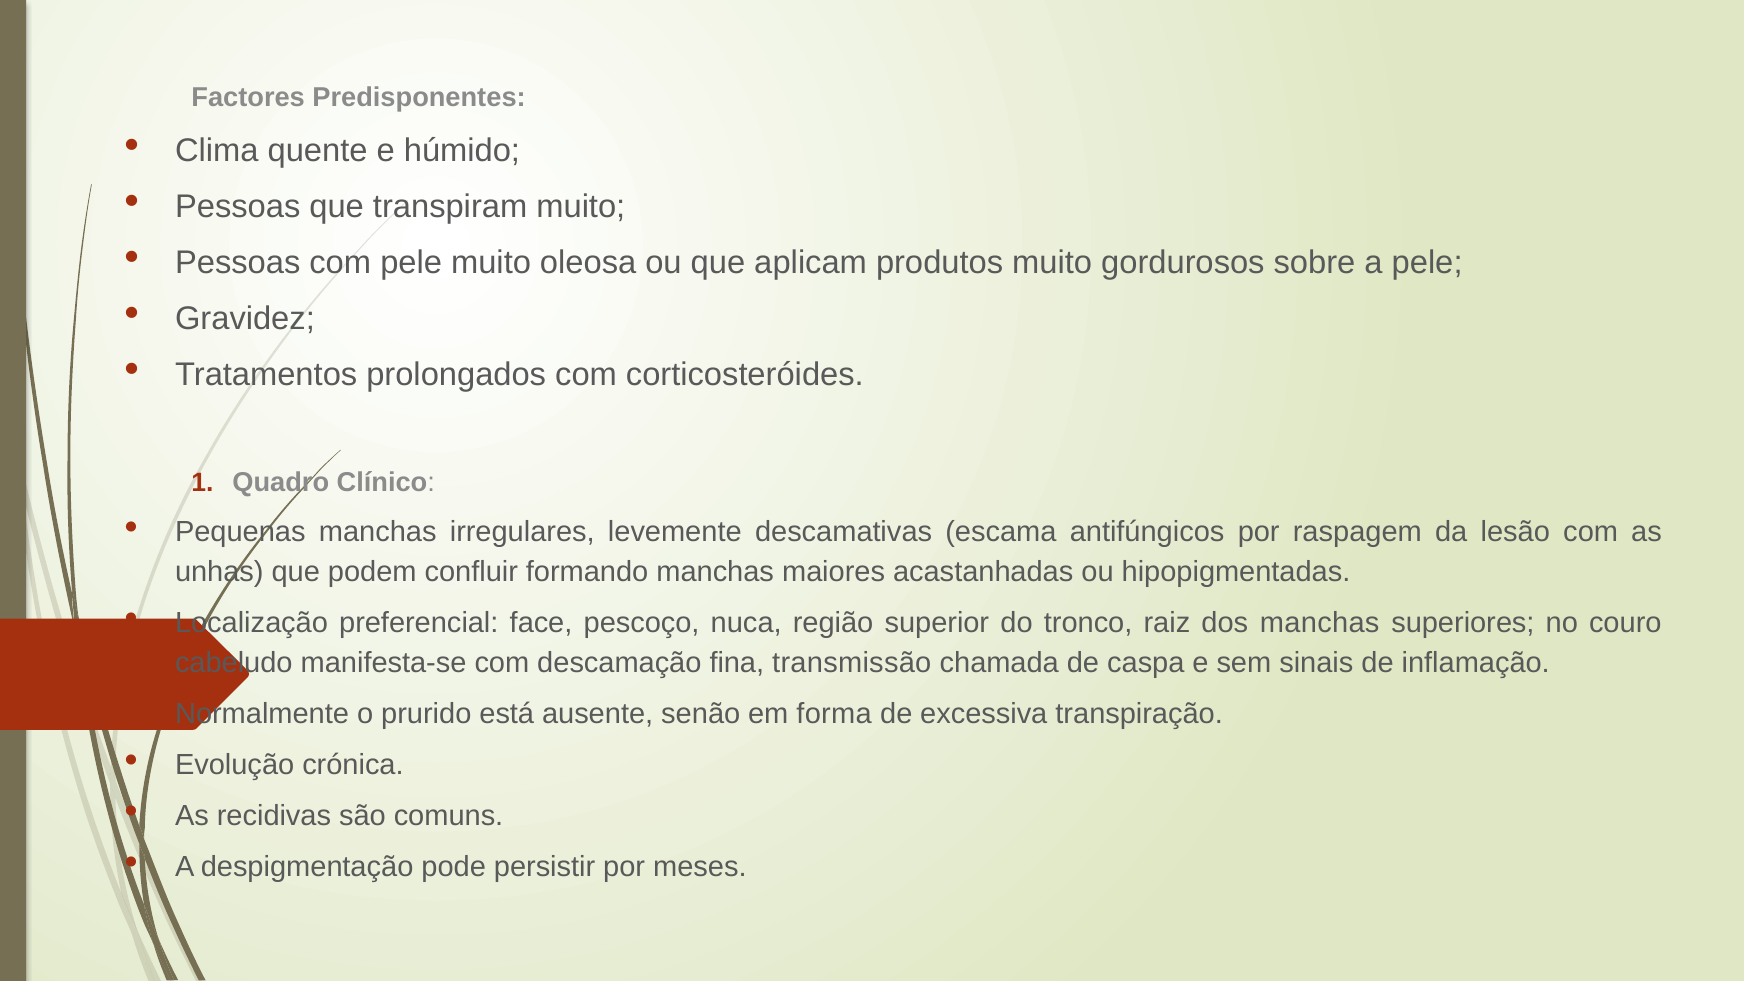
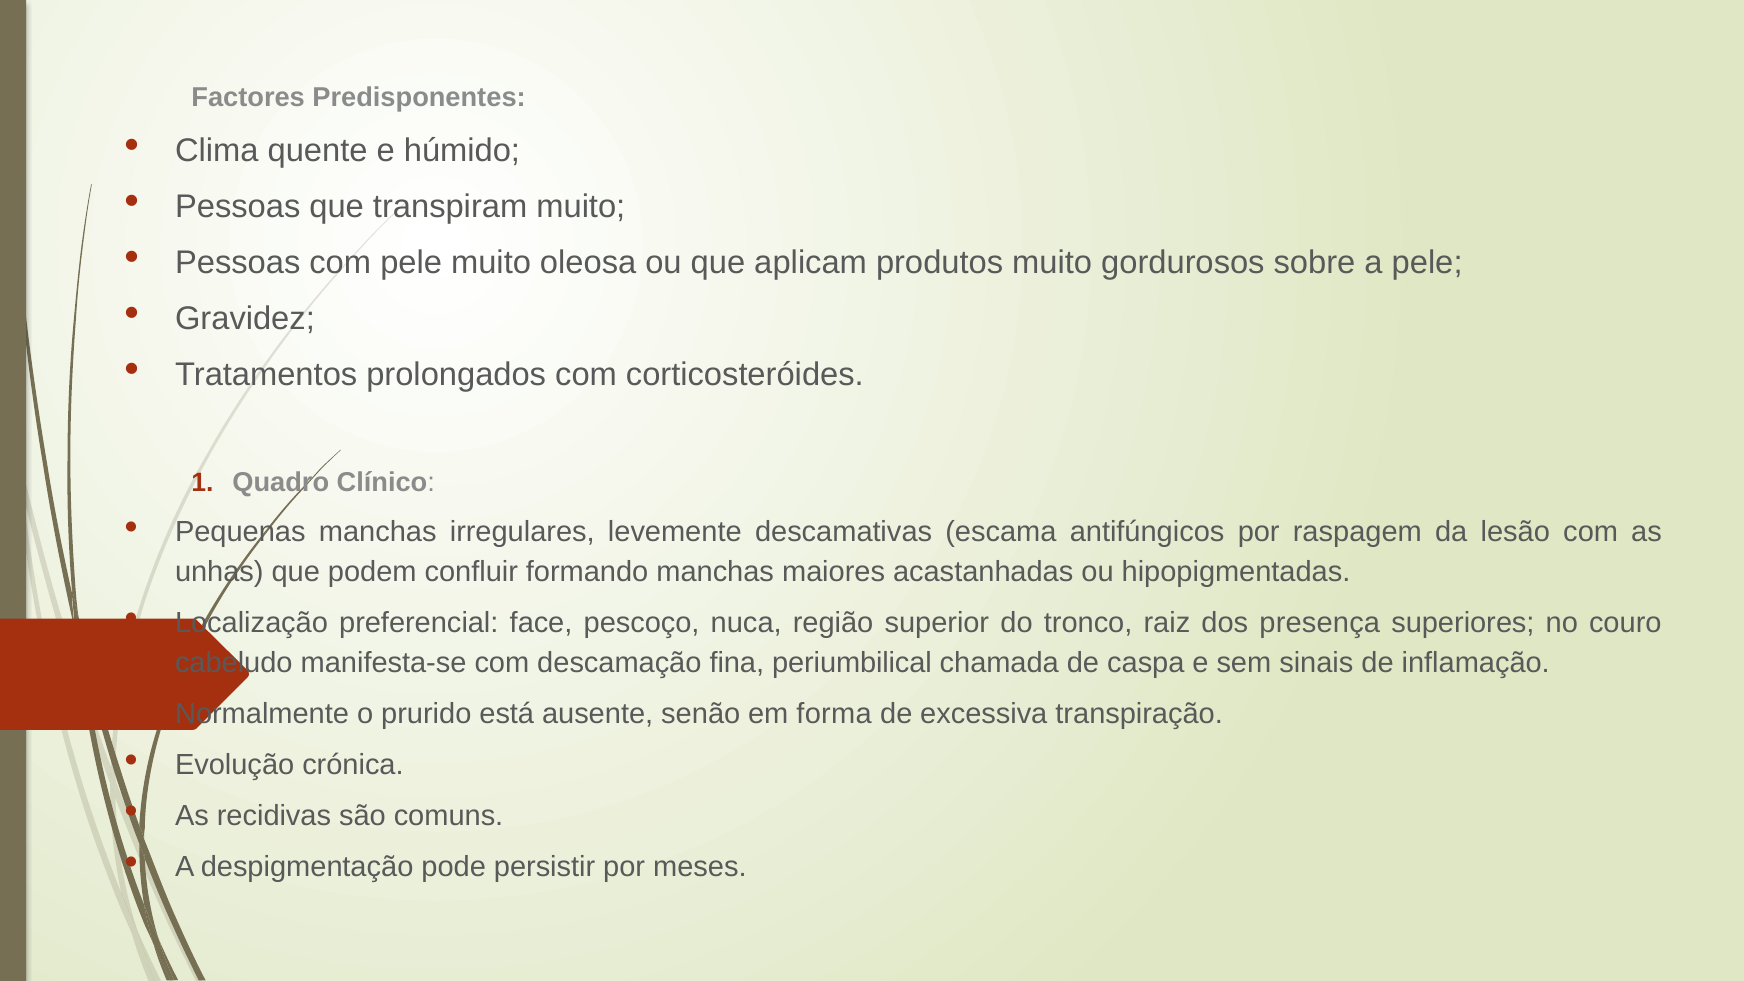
dos manchas: manchas -> presença (1320, 623)
transmissão: transmissão -> periumbilical (852, 663)
